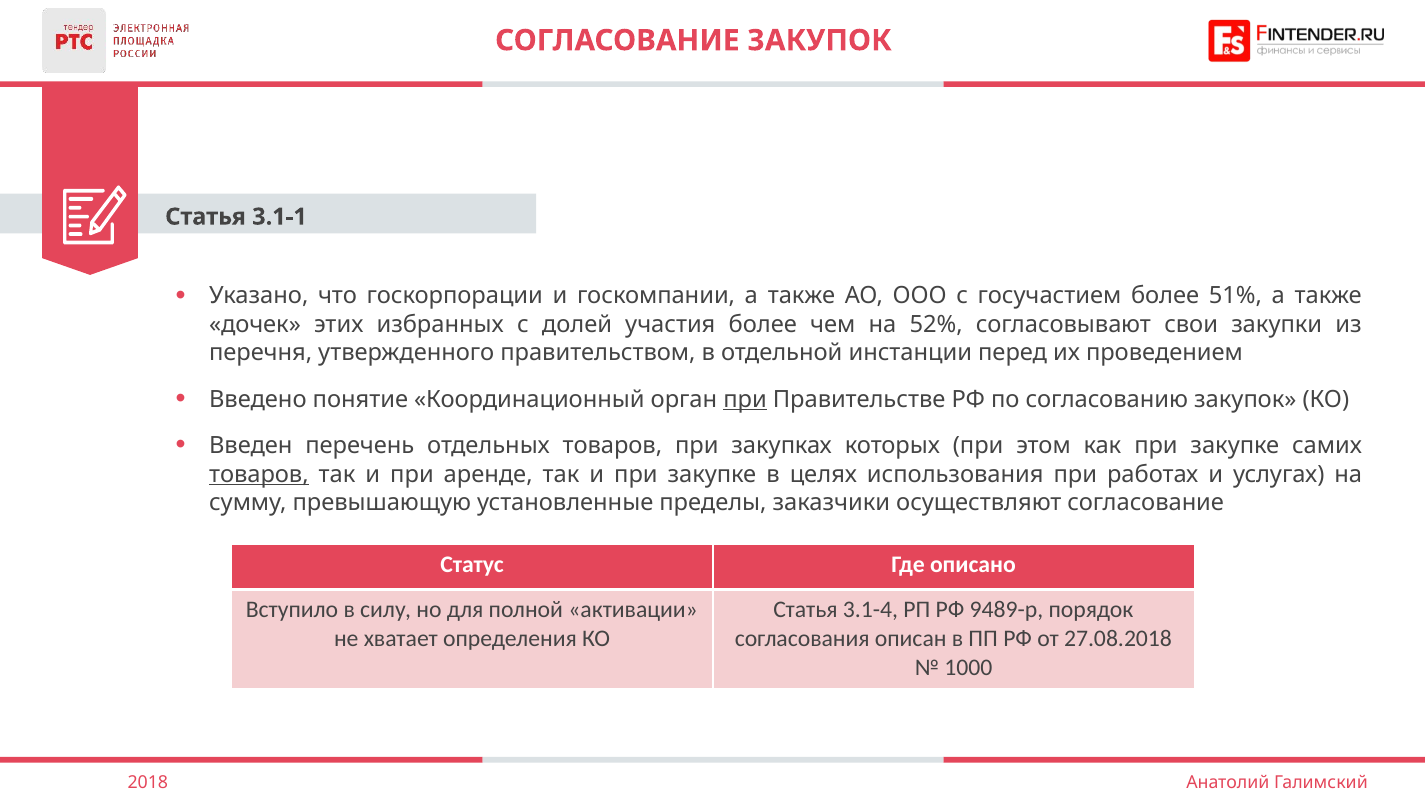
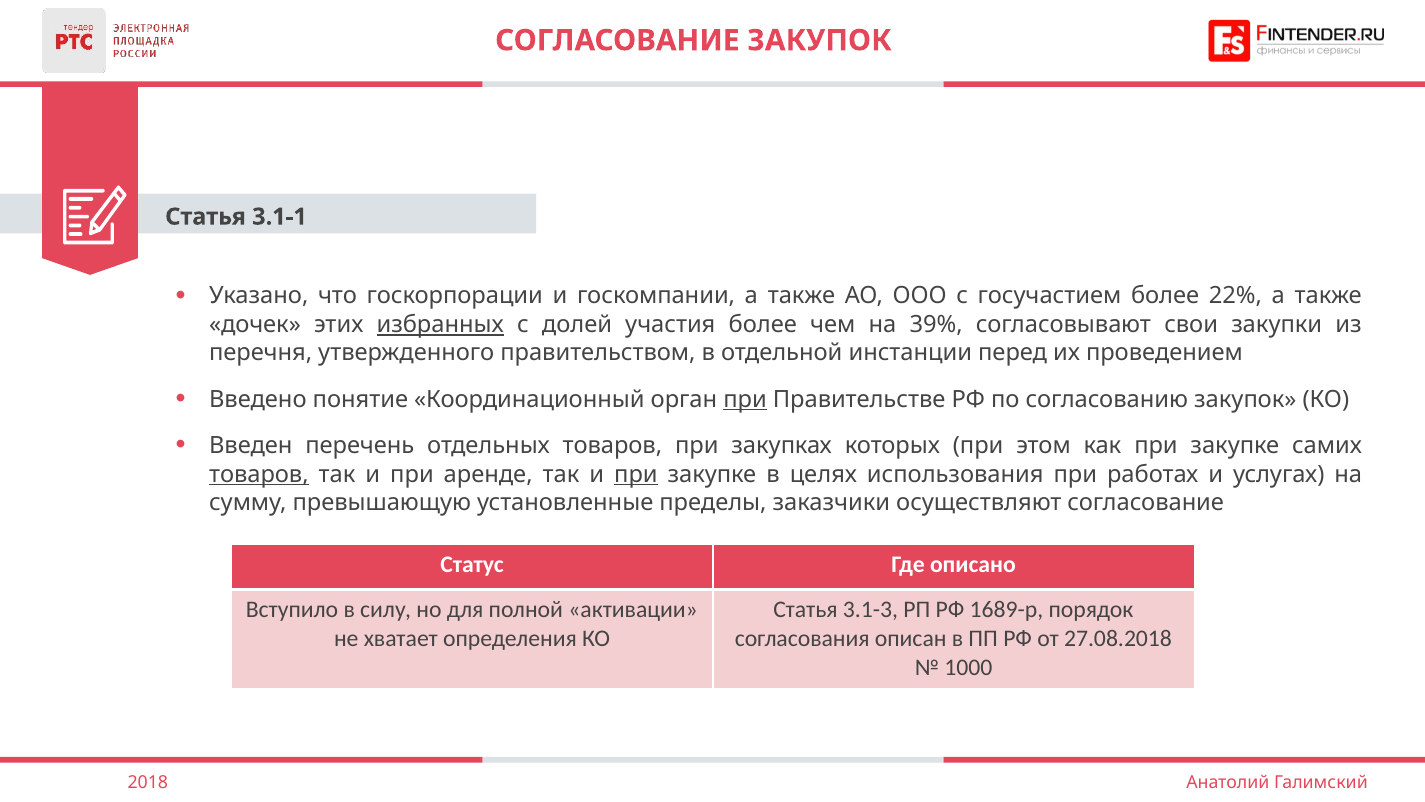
51%: 51% -> 22% (1235, 296)
избранных underline: none -> present (440, 324)
52%: 52% -> 39% (936, 324)
при underline: none -> present (636, 474)
3.1-4: 3.1-4 -> 3.1-3 (871, 609)
9489-р: 9489-р -> 1689-р (1006, 609)
